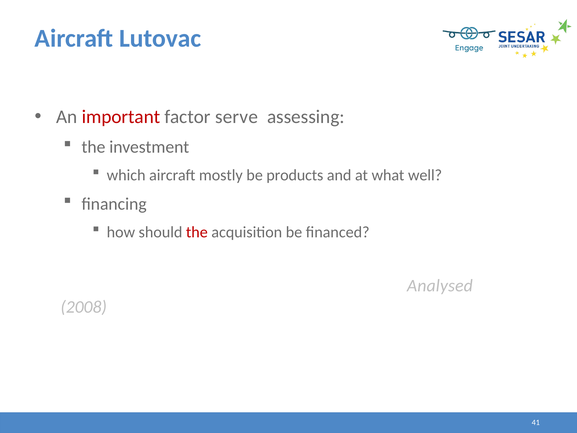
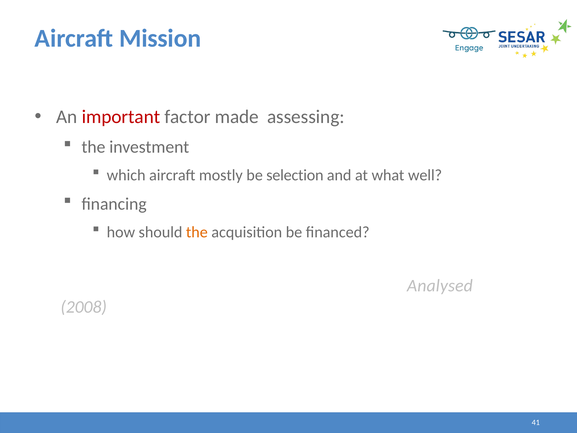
Lutovac: Lutovac -> Mission (160, 38)
serve: serve -> made (237, 117)
products: products -> selection (295, 175)
the colour: red -> orange (197, 232)
